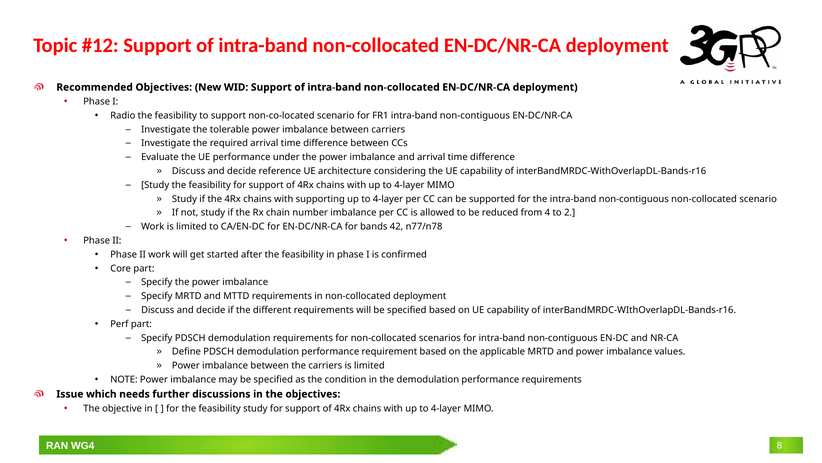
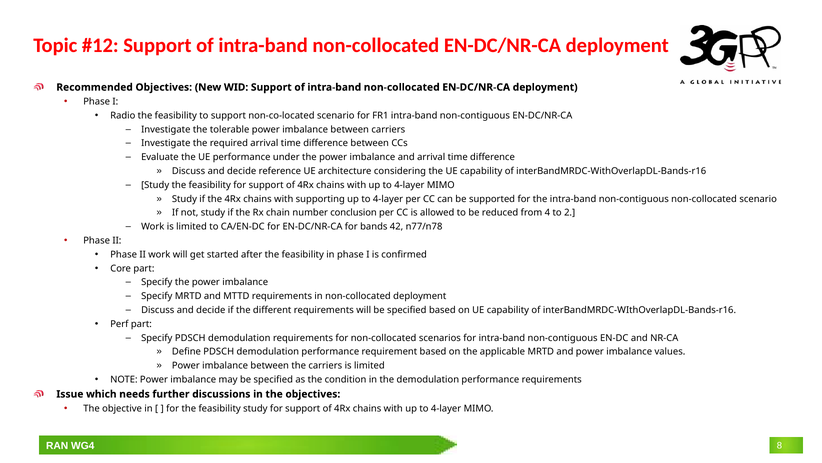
number imbalance: imbalance -> conclusion (353, 213)
